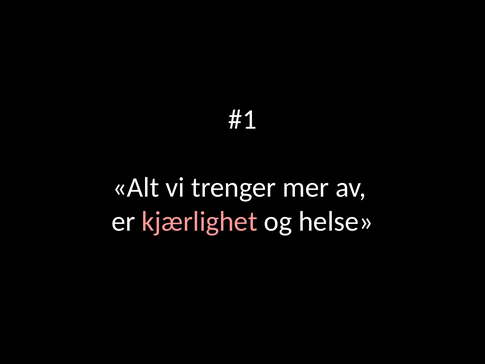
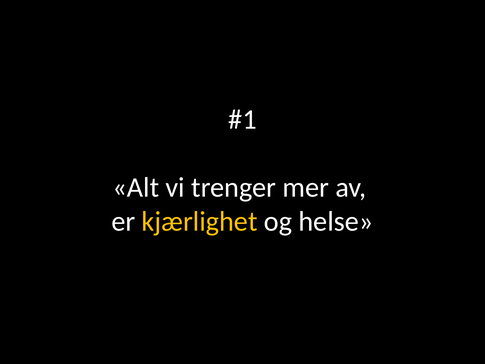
kjærlighet colour: pink -> yellow (200, 221)
